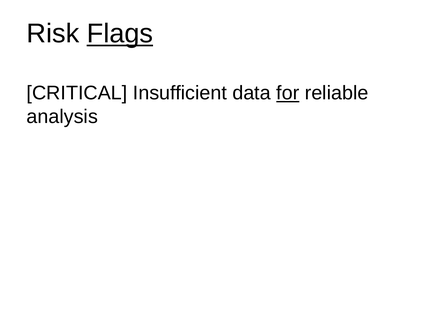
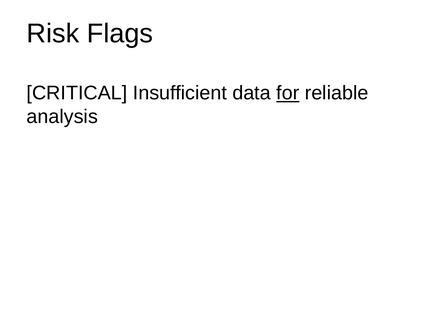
Flags underline: present -> none (120, 34)
